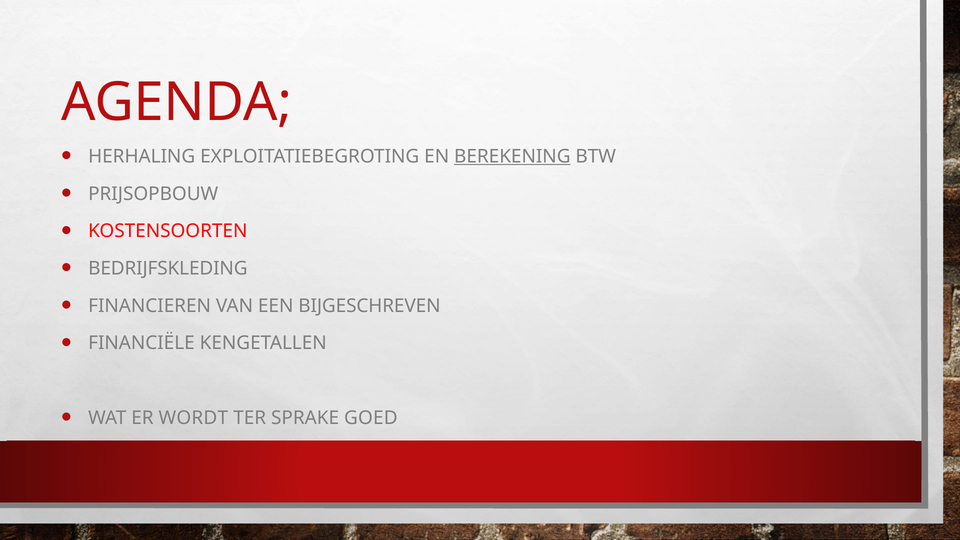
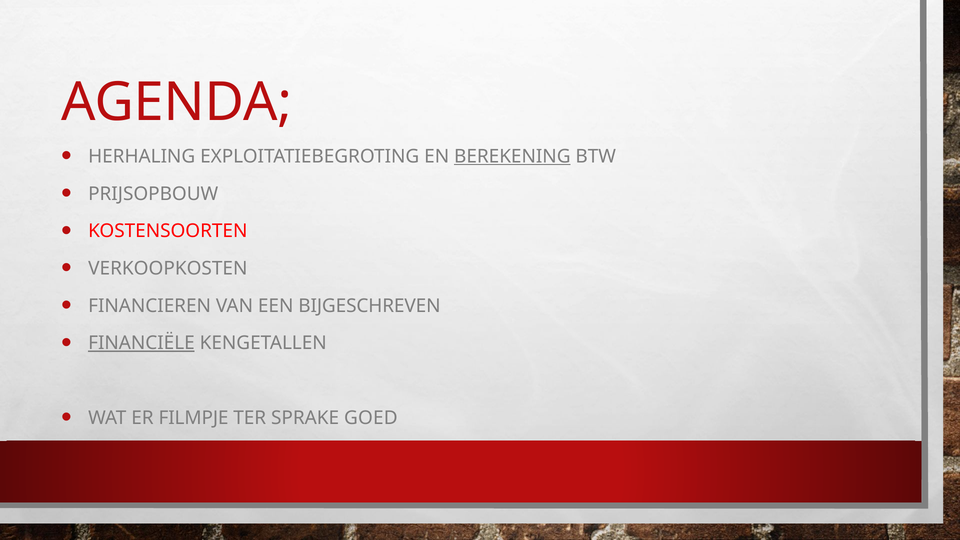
BEDRIJFSKLEDING: BEDRIJFSKLEDING -> VERKOOPKOSTEN (168, 268)
FINANCIËLE underline: none -> present (141, 343)
WORDT: WORDT -> FILMPJE (194, 418)
